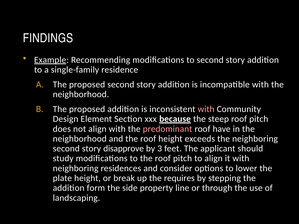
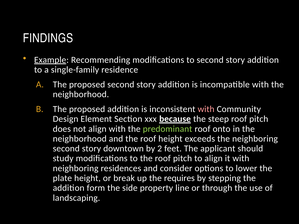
predominant colour: pink -> light green (168, 129)
have: have -> onto (222, 129)
disapprove: disapprove -> downtown (124, 149)
3: 3 -> 2 (160, 149)
